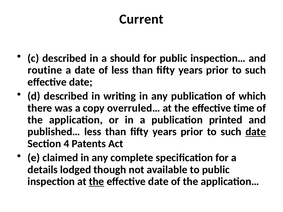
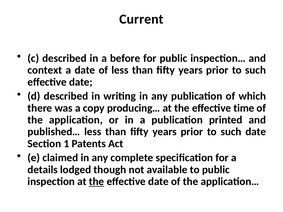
should: should -> before (125, 58)
routine: routine -> context (45, 70)
overruled…: overruled… -> producing… (134, 108)
date underline: present -> none (256, 132)
4: 4 -> 1 (66, 144)
